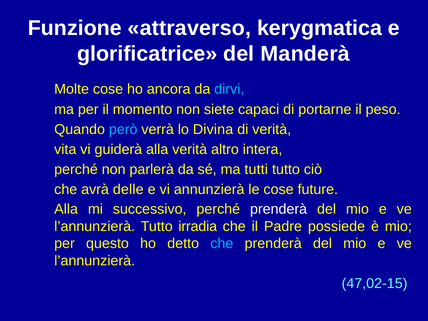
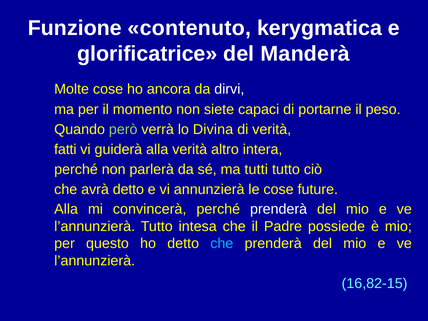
attraverso: attraverso -> contenuto (189, 28)
dirvi colour: light blue -> white (229, 89)
però colour: light blue -> light green (123, 129)
vita: vita -> fatti (65, 149)
avrà delle: delle -> detto (128, 189)
successivo: successivo -> convincerà (150, 209)
irradia: irradia -> intesa (198, 226)
47,02-15: 47,02-15 -> 16,82-15 (375, 283)
